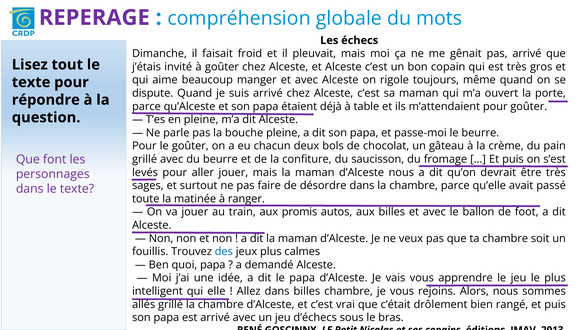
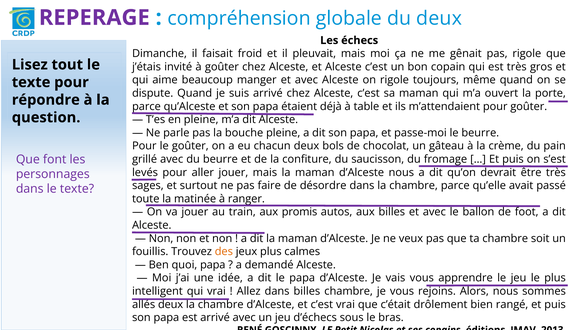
du mots: mots -> deux (439, 18)
pas arrivé: arrivé -> rigole (527, 54)
des colour: blue -> orange (224, 252)
qui elle: elle -> vrai (216, 291)
allés grillé: grillé -> deux (171, 305)
